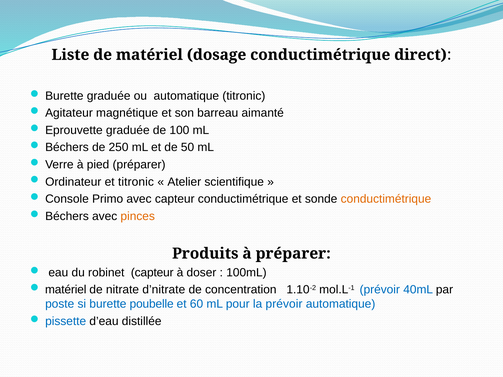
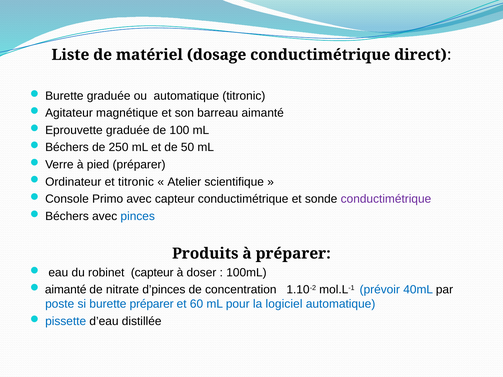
conductimétrique colour: orange -> purple (386, 199)
pinces colour: orange -> blue (138, 216)
matériel: matériel -> aimanté (66, 290)
d’nitrate: d’nitrate -> d’pinces (164, 290)
burette poubelle: poubelle -> préparer (152, 304)
la prévoir: prévoir -> logiciel (284, 304)
